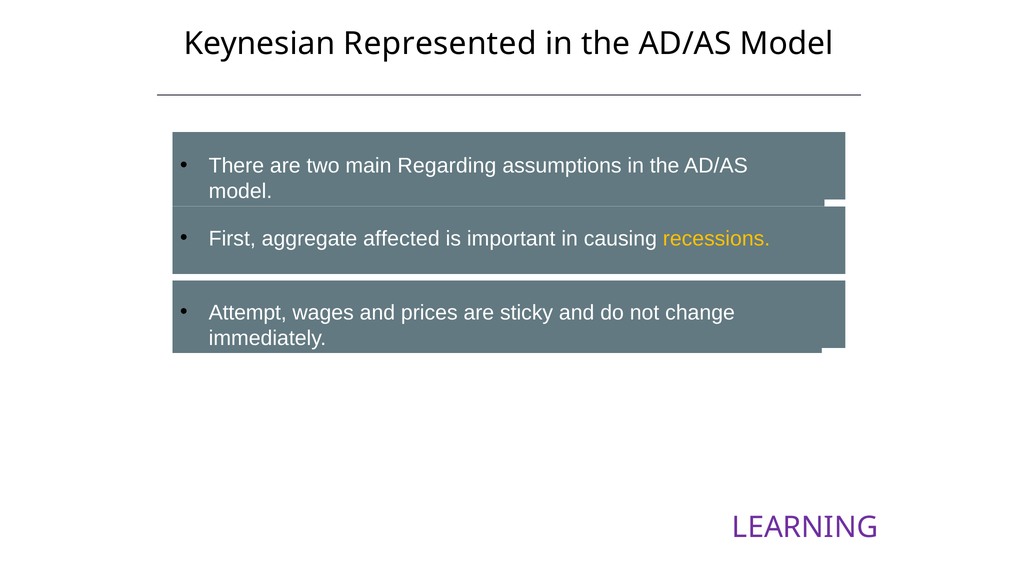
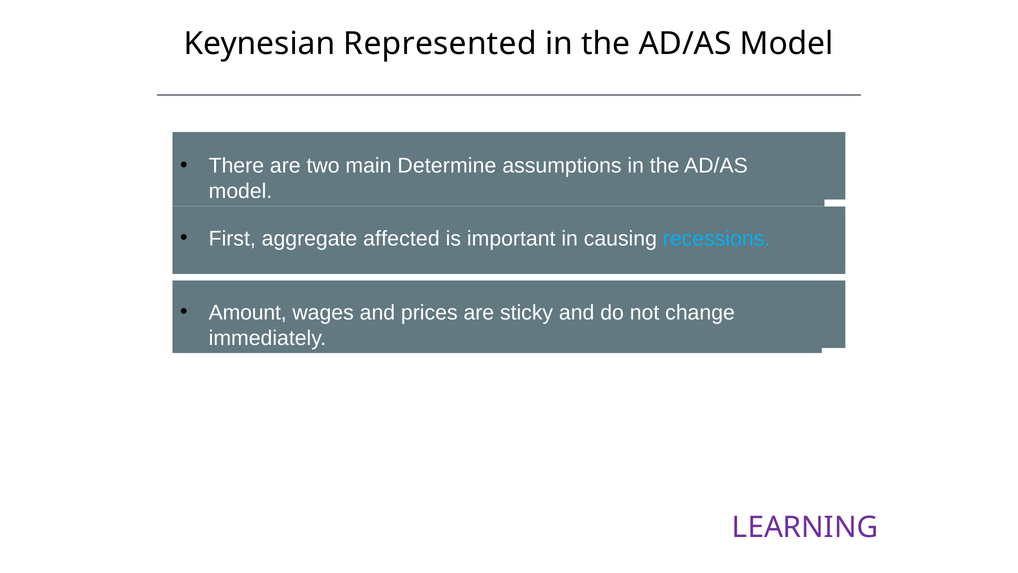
Regarding: Regarding -> Determine (447, 166)
recessions colour: yellow -> light blue (717, 238)
Attempt: Attempt -> Amount (248, 312)
